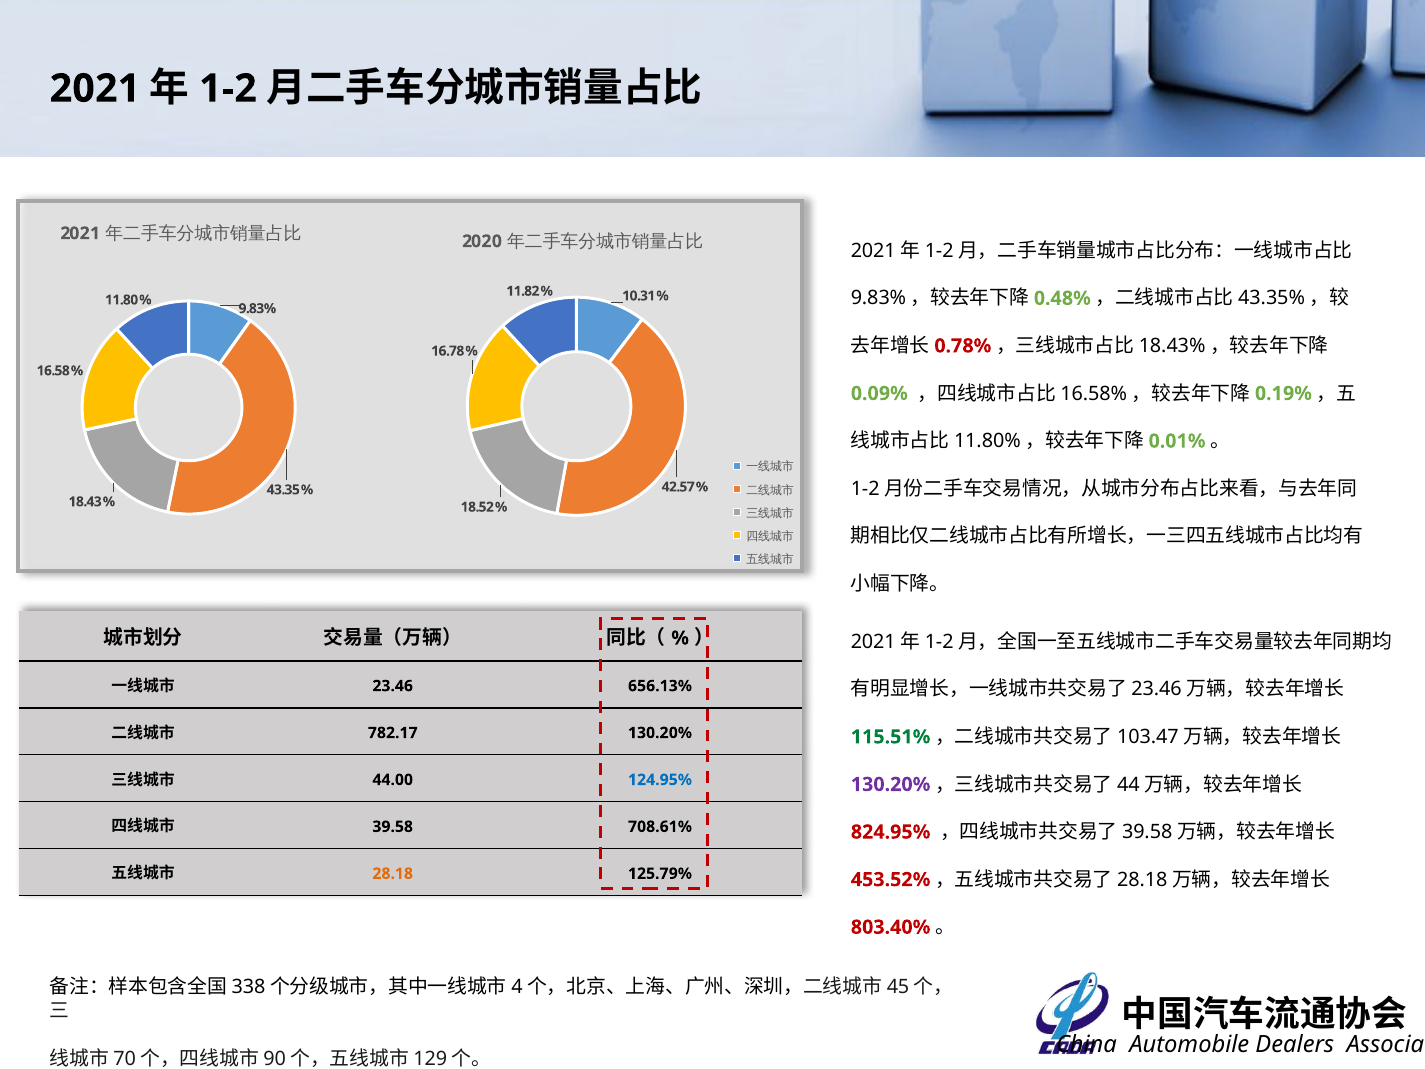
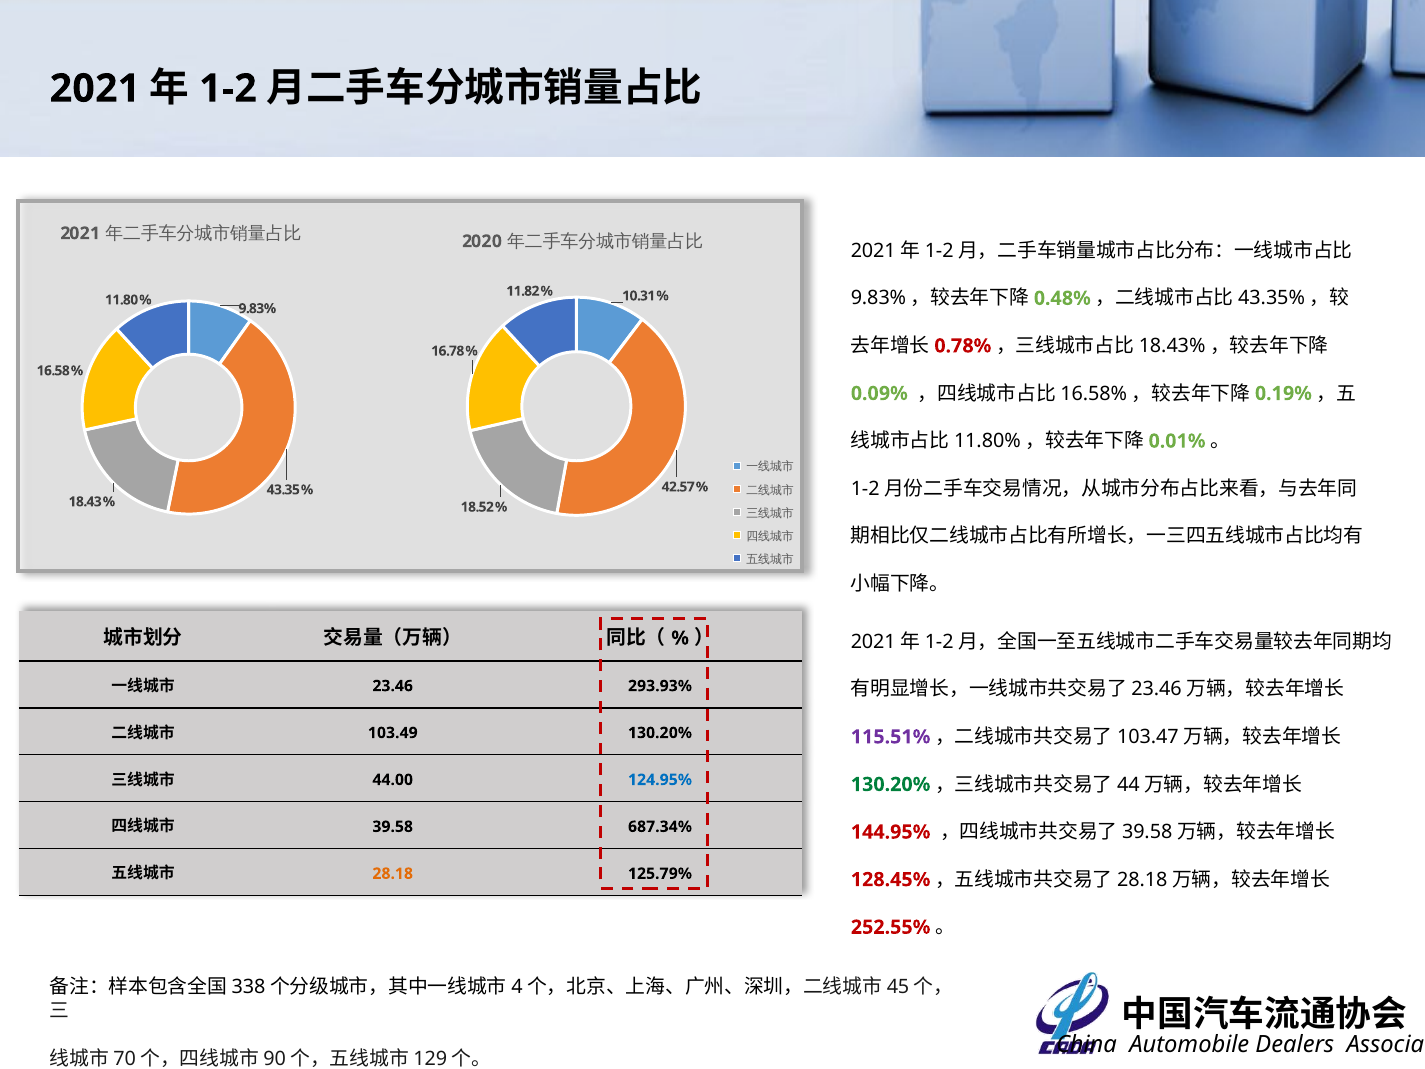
656.13%: 656.13% -> 293.93% (660, 686)
782.17: 782.17 -> 103.49 (393, 733)
115.51% colour: green -> purple (891, 737)
130.20% colour: purple -> green (891, 784)
708.61%: 708.61% -> 687.34% (660, 826)
824.95%: 824.95% -> 144.95% (891, 832)
453.52%: 453.52% -> 128.45% (891, 879)
803.40%: 803.40% -> 252.55% (891, 927)
